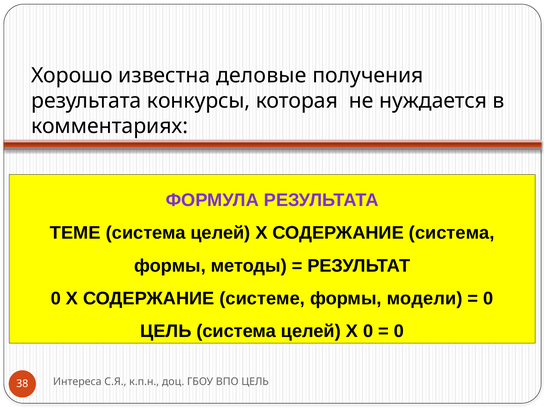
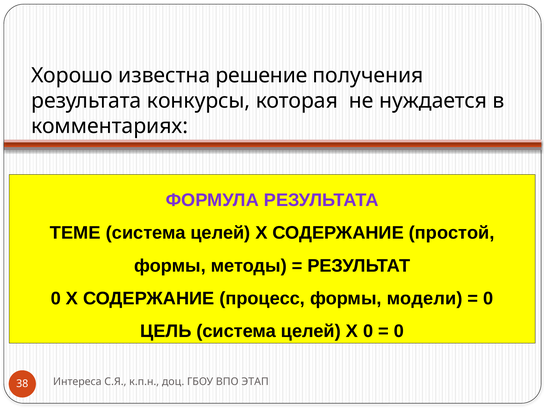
деловые: деловые -> решение (262, 75)
СОДЕРЖАНИЕ система: система -> простой (452, 233)
системе: системе -> процесс (262, 298)
ВПО ЦЕЛЬ: ЦЕЛЬ -> ЭТАП (255, 381)
